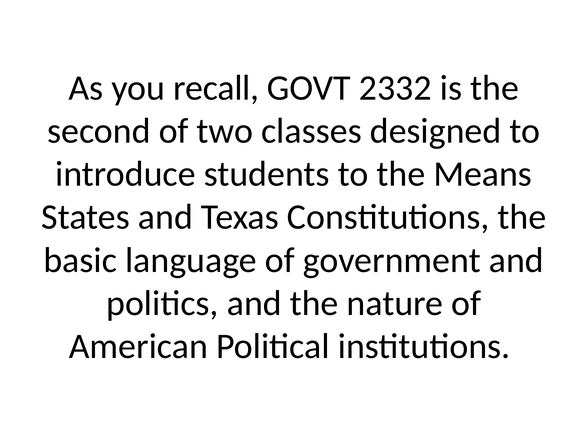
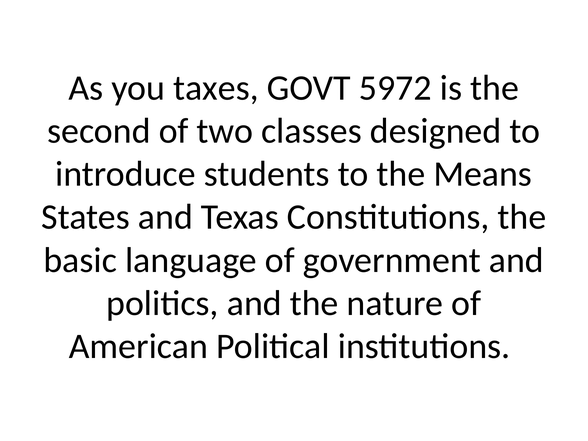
recall: recall -> taxes (216, 88)
2332: 2332 -> 5972 (395, 88)
